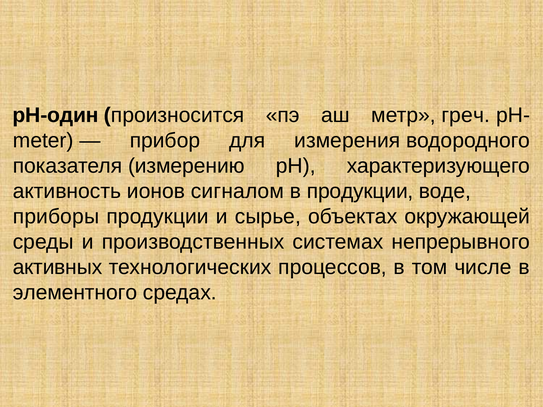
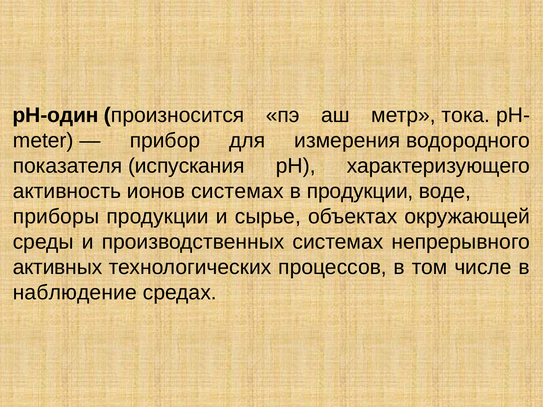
греч: греч -> тока (466, 115)
измерению: измерению -> испускания (186, 166)
ионов сигналом: сигналом -> системах (237, 191)
элементного: элементного -> наблюдение (75, 293)
